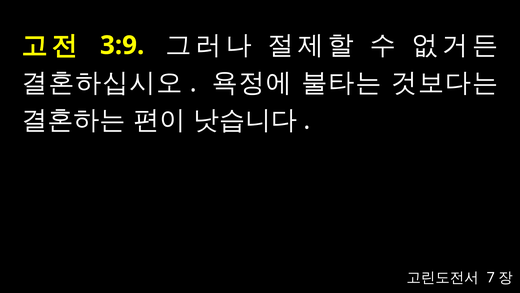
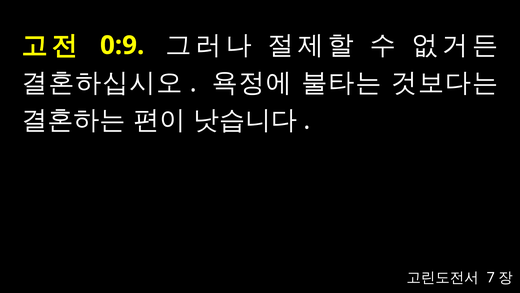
3:9: 3:9 -> 0:9 (122, 45)
